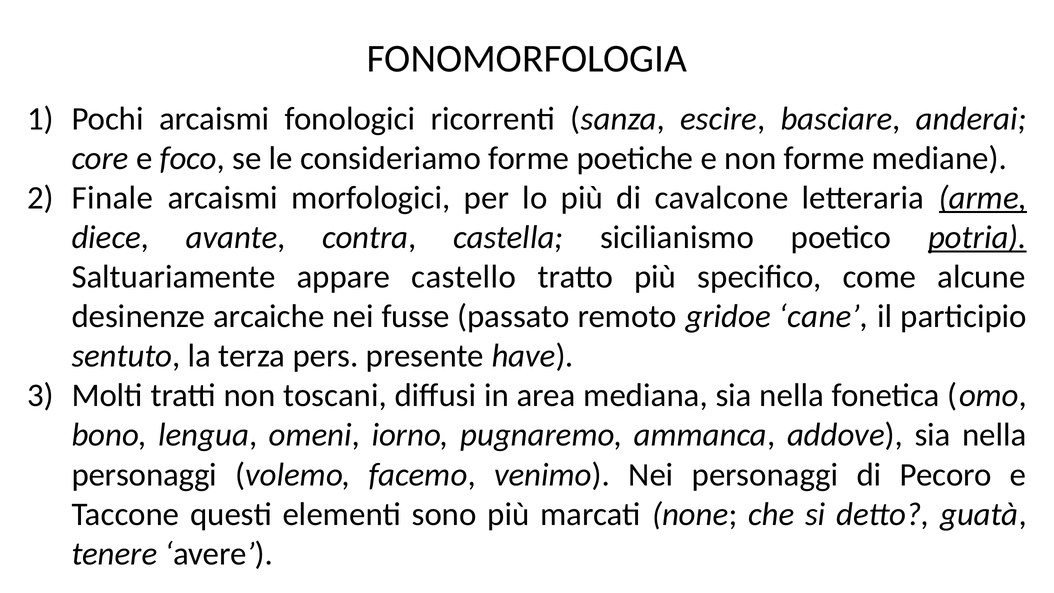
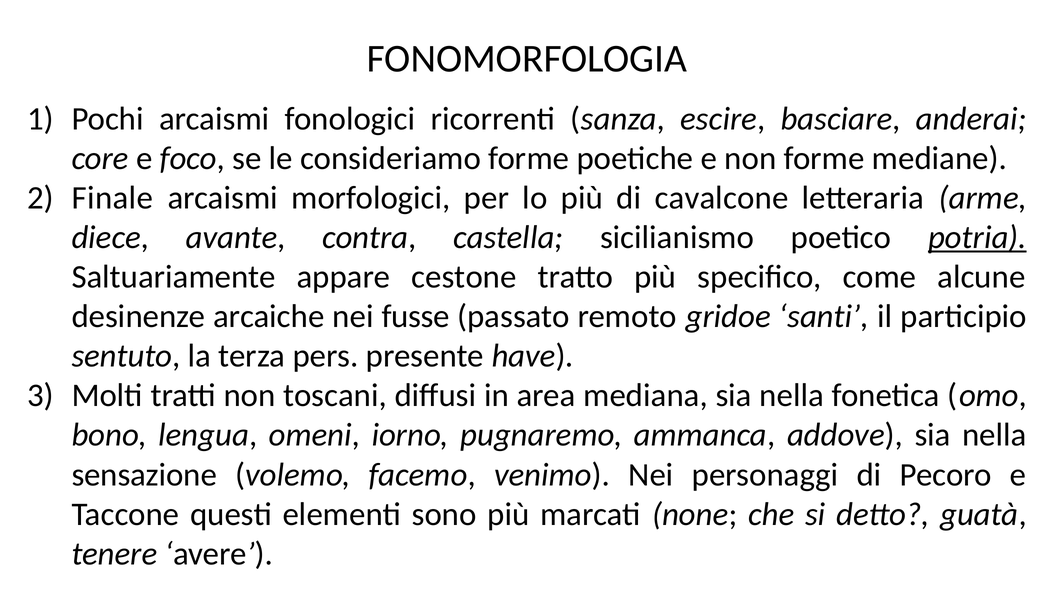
arme underline: present -> none (983, 198)
castello: castello -> cestone (464, 277)
cane: cane -> santi (824, 316)
personaggi: personaggi -> sensazione (144, 475)
